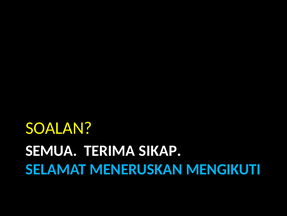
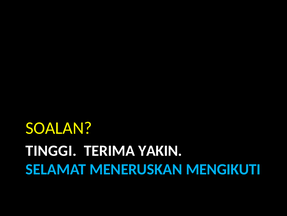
SEMUA: SEMUA -> TINGGI (51, 150)
SIKAP: SIKAP -> YAKIN (160, 150)
